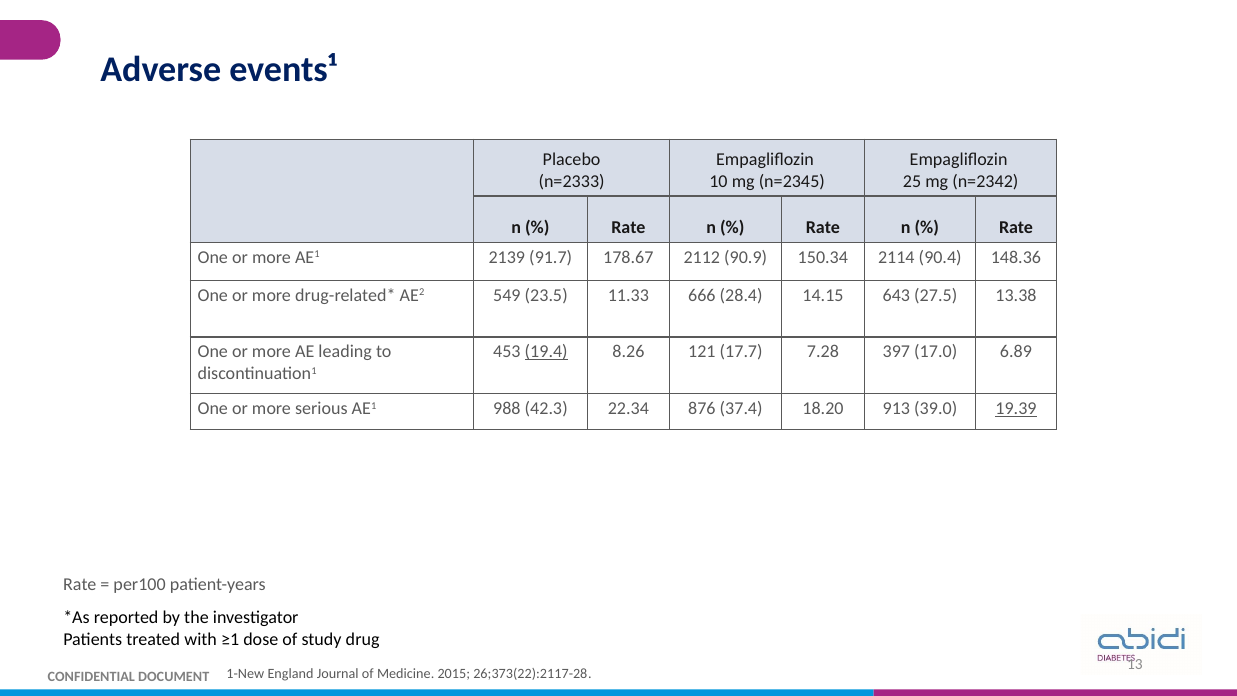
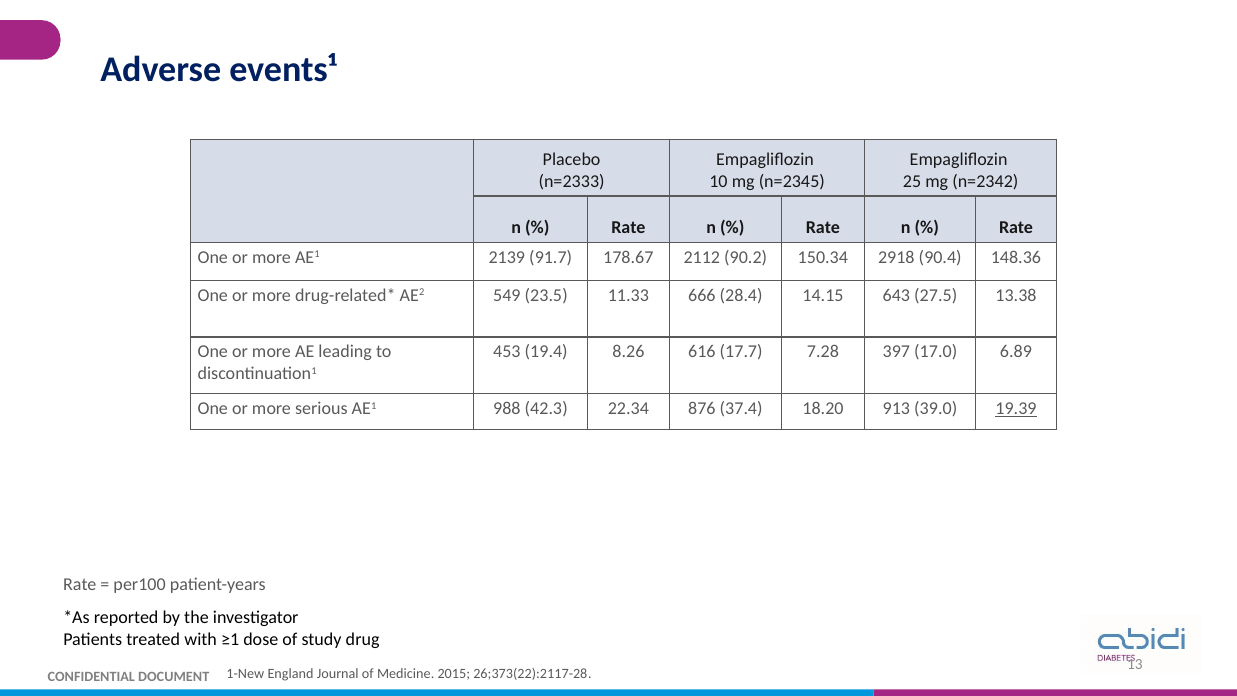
90.9: 90.9 -> 90.2 (746, 257)
2114: 2114 -> 2918 (896, 257)
19.4 underline: present -> none (546, 352)
121: 121 -> 616 (702, 352)
